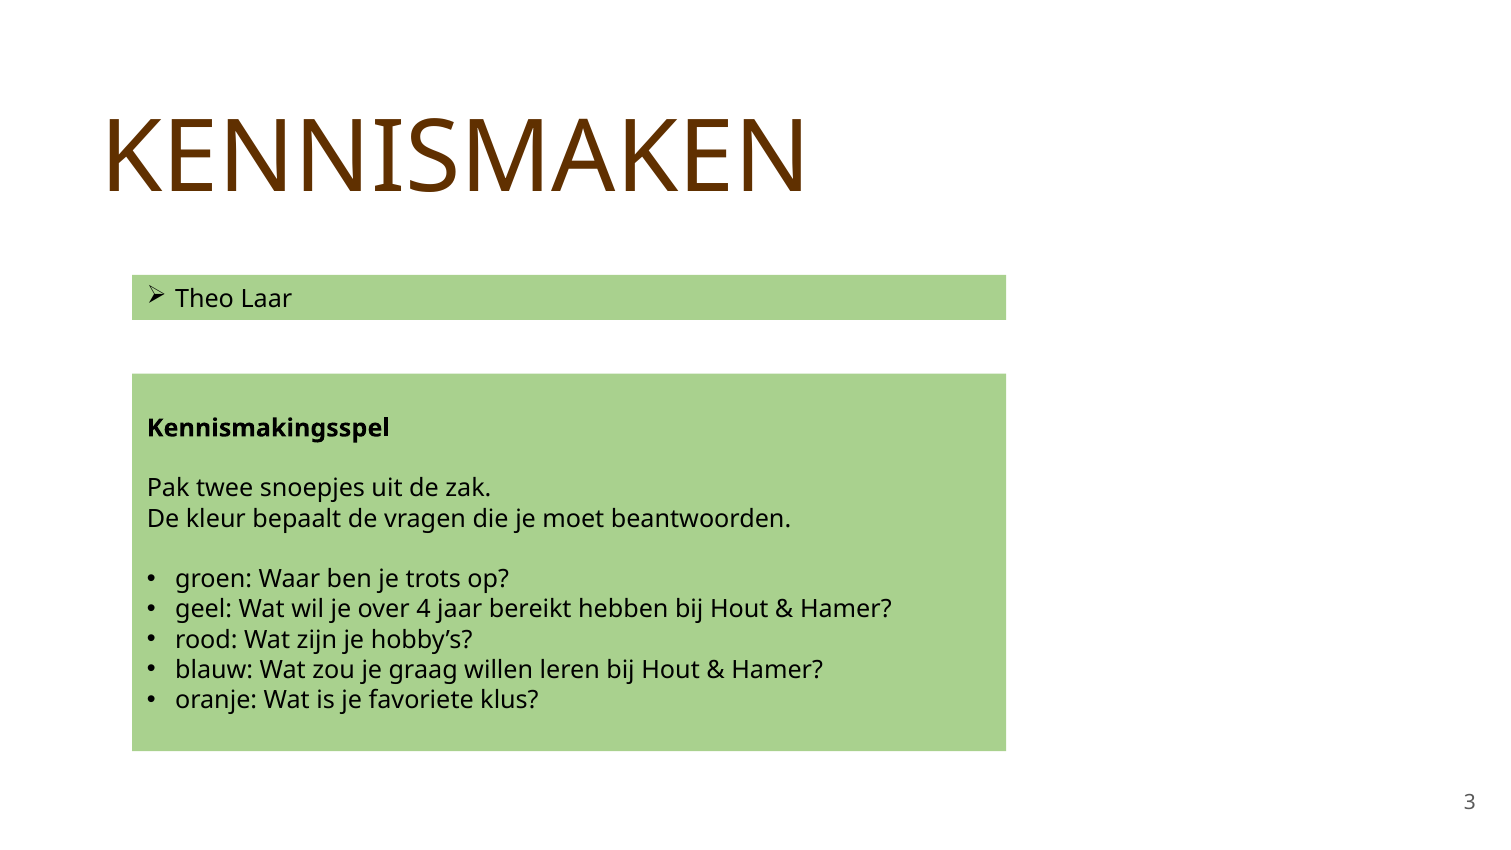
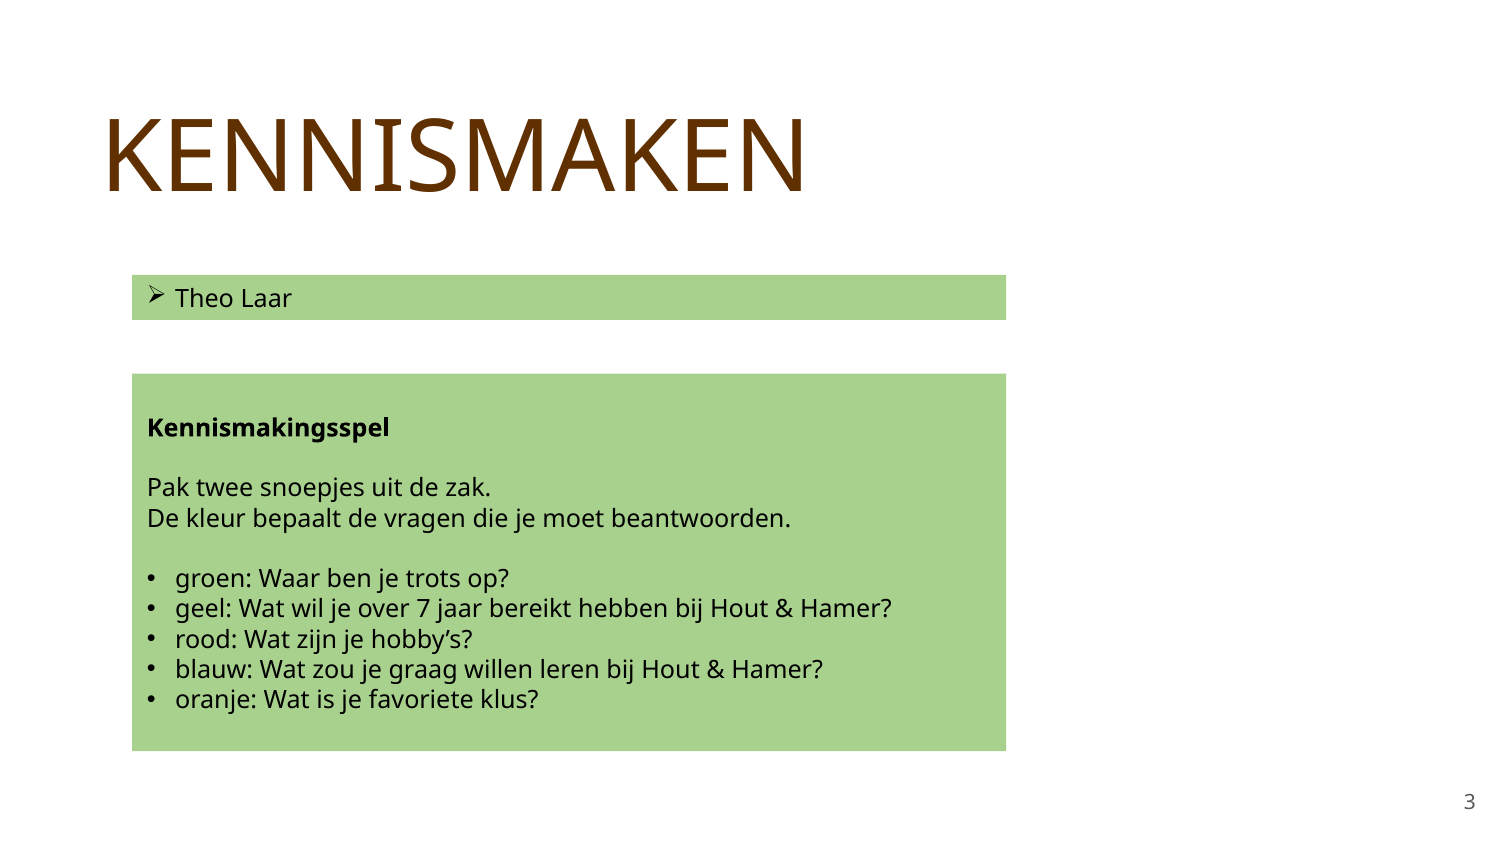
4: 4 -> 7 (424, 609)
